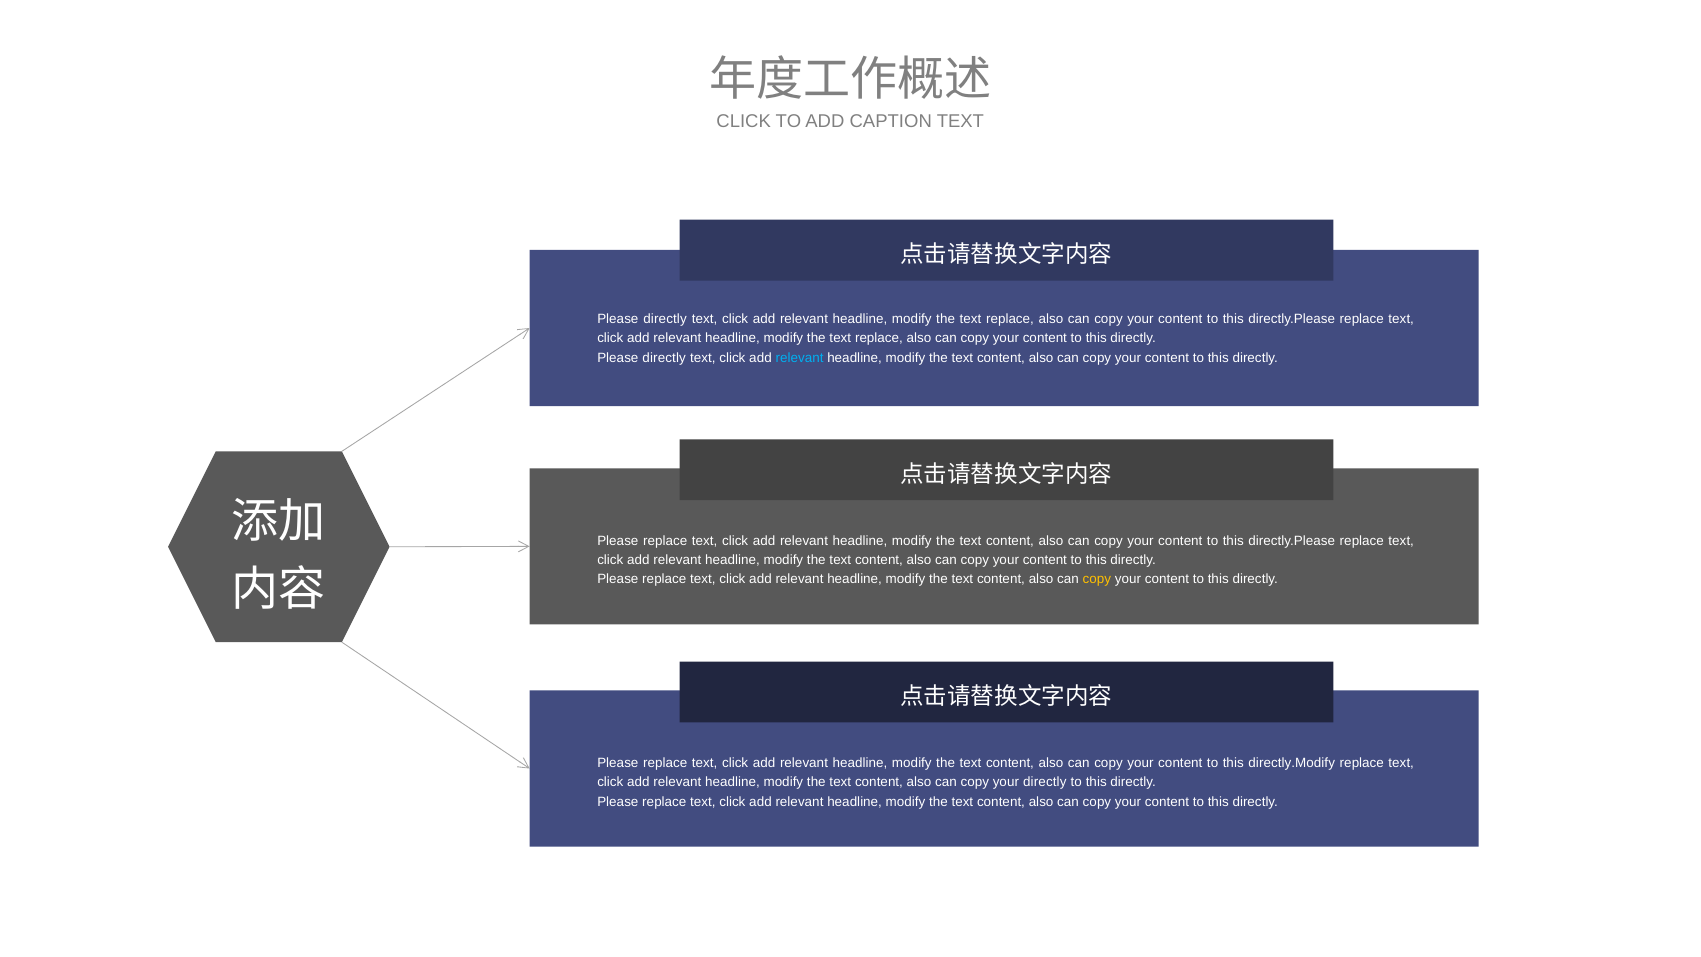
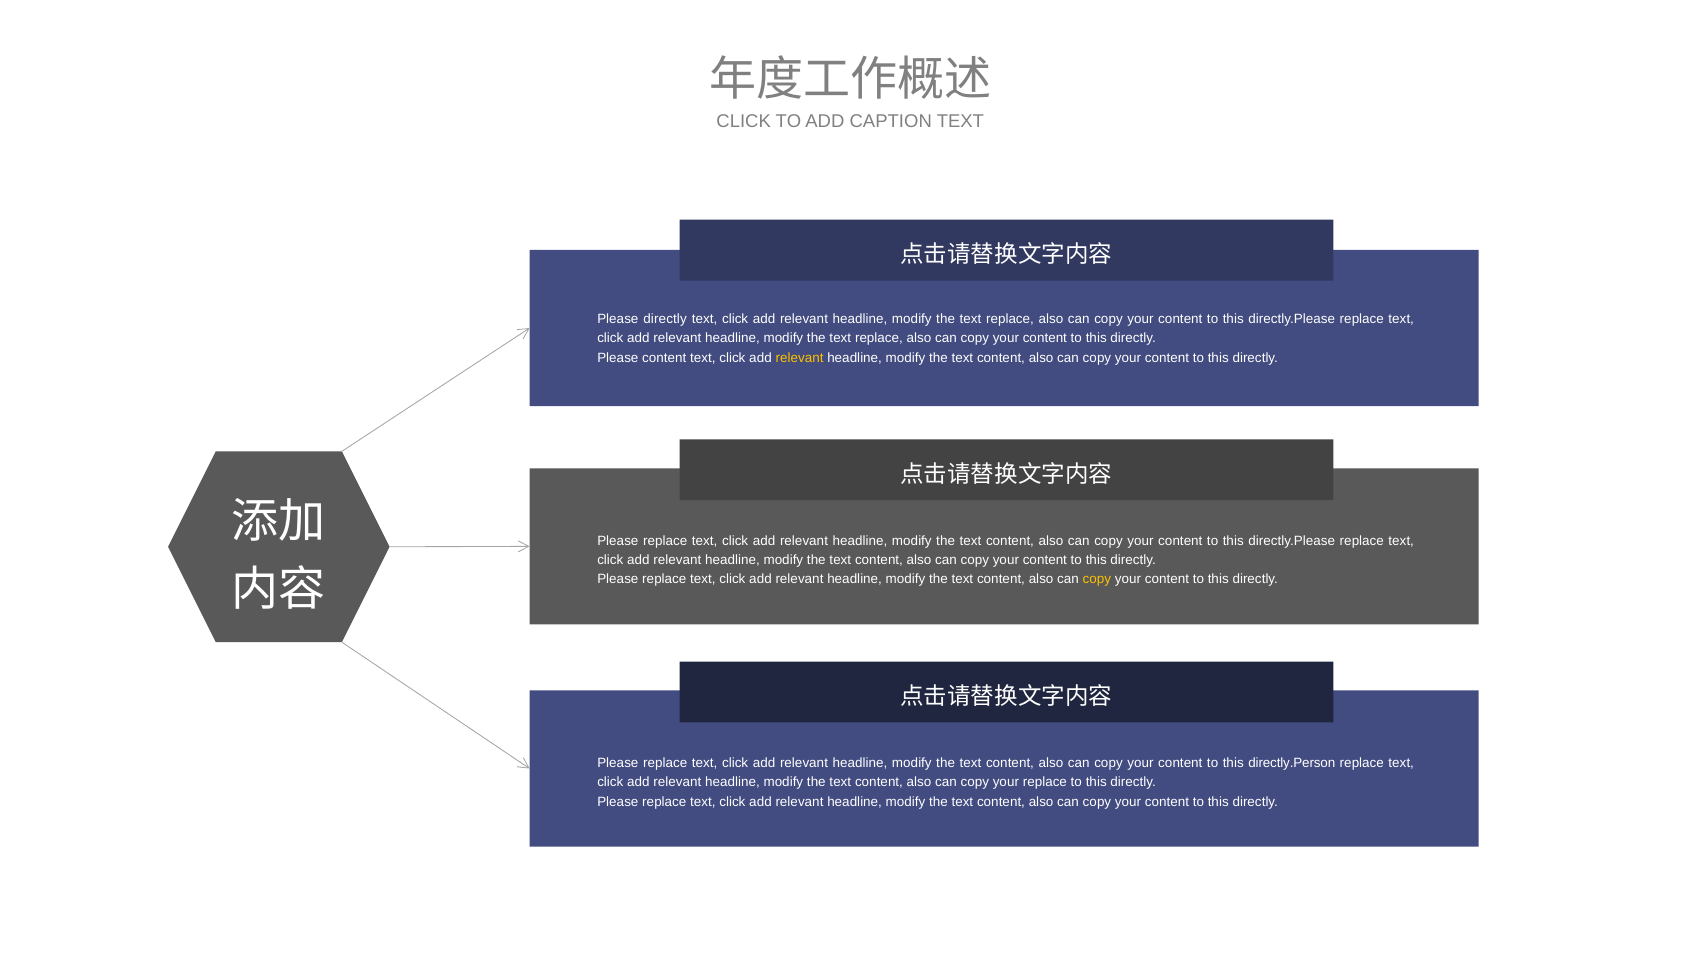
directly: directly -> content (664, 358)
relevant colour: light blue -> yellow (800, 358)
directly.Modify: directly.Modify -> directly.Person (1292, 763)
your directly: directly -> replace (1045, 782)
